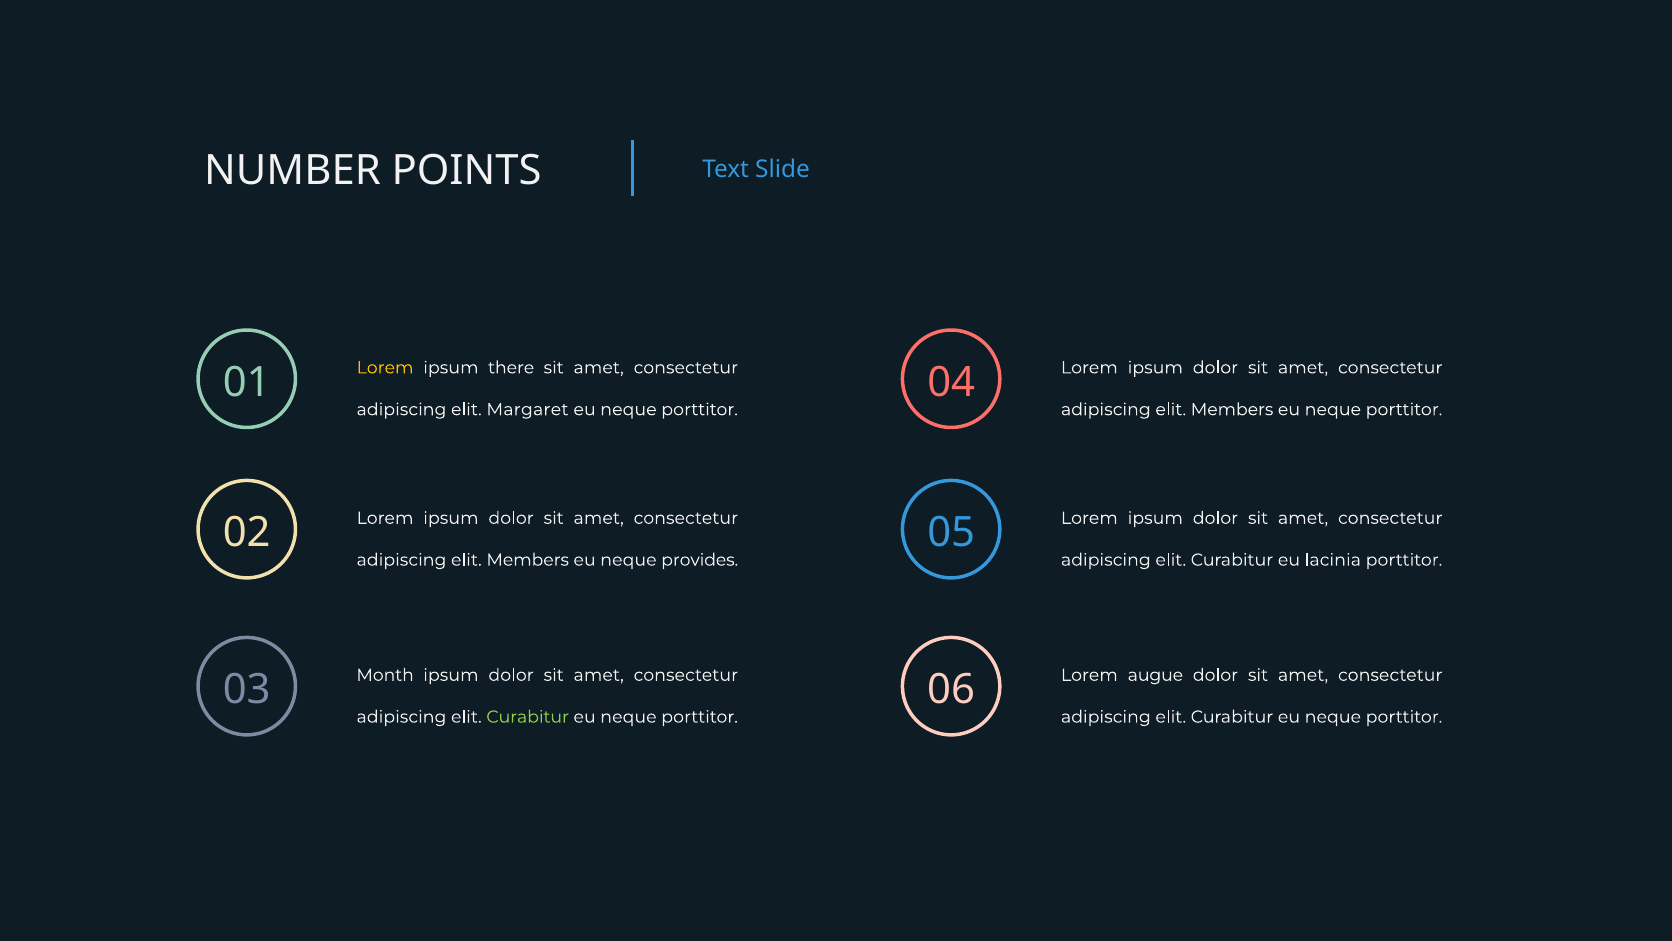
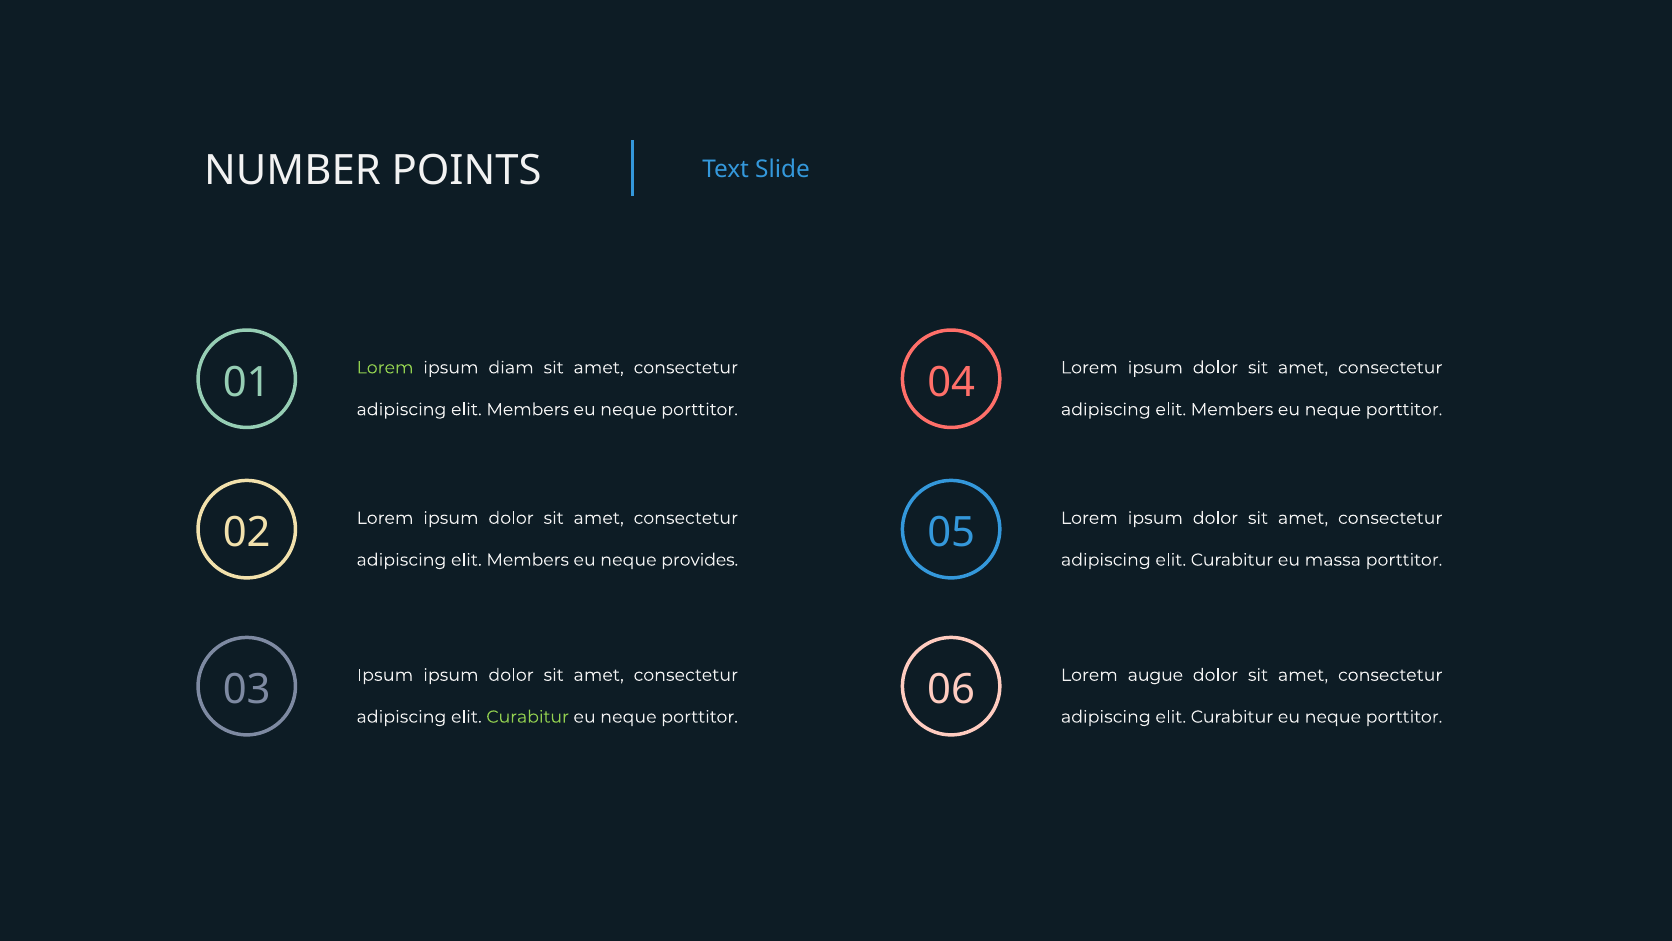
Lorem colour: yellow -> light green (385, 367)
there: there -> diam (511, 367)
Margaret: Margaret -> Members (528, 409)
lacinia: lacinia -> massa (1333, 560)
Month: Month -> Ipsum (385, 675)
